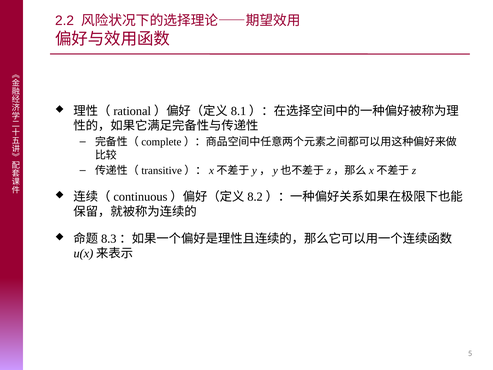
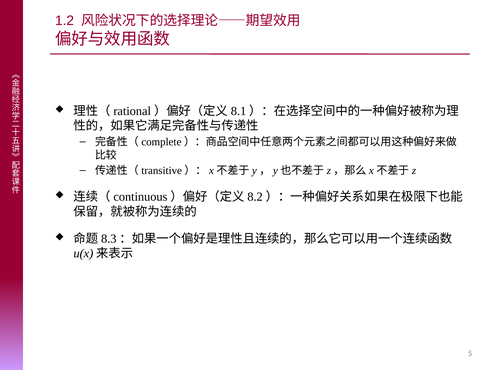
2.2: 2.2 -> 1.2 (65, 21)
